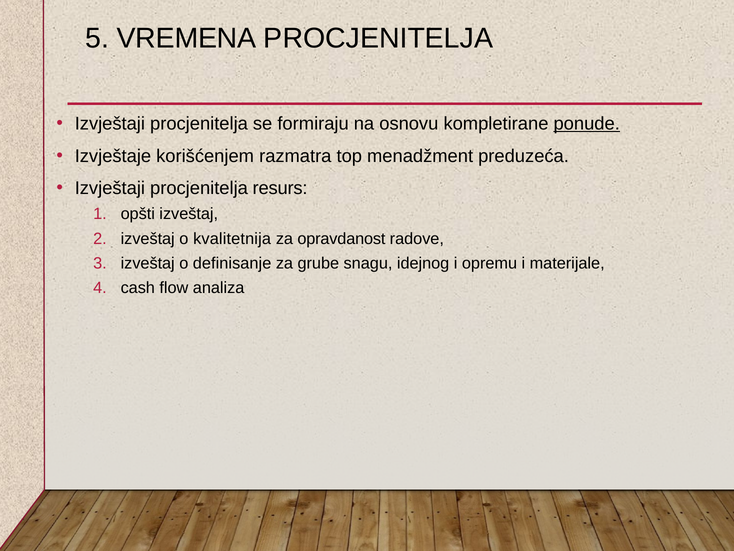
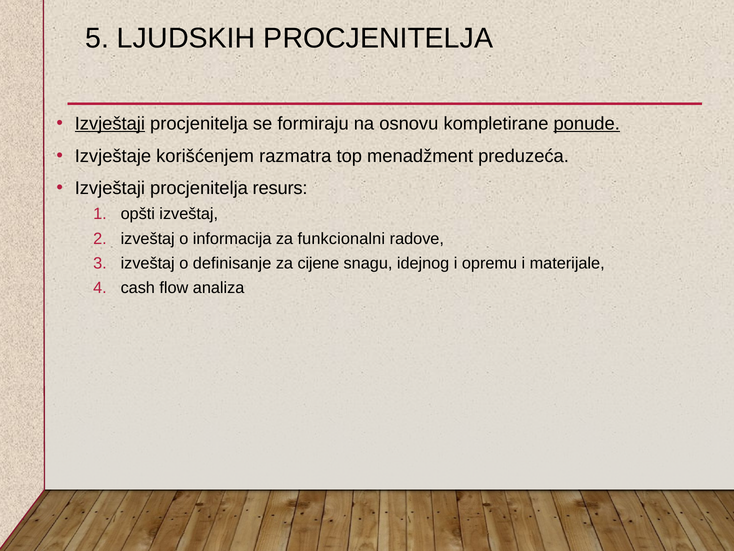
VREMENA: VREMENA -> LJUDSKIH (186, 38)
Izvještaji underline: none -> present (110, 124)
kvalitetnija: kvalitetnija -> informacija (232, 238)
opravdanost: opravdanost -> funkcionalni (341, 238)
grube: grube -> cijene (318, 263)
